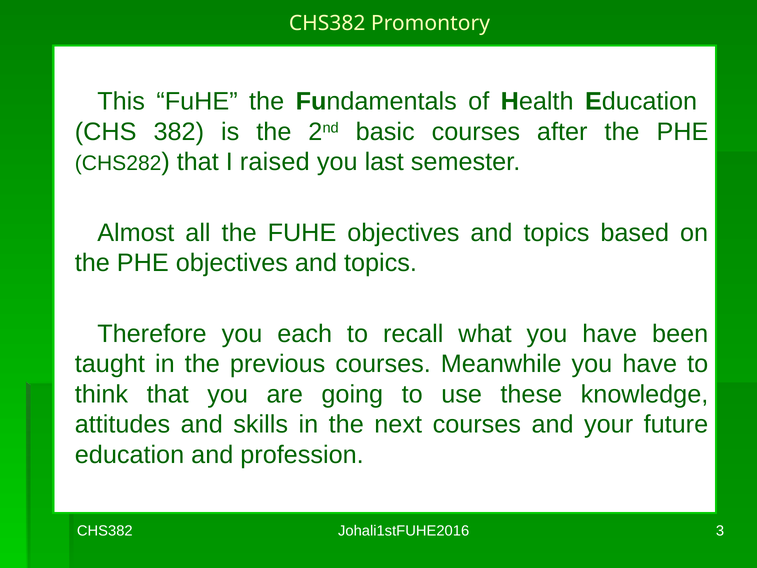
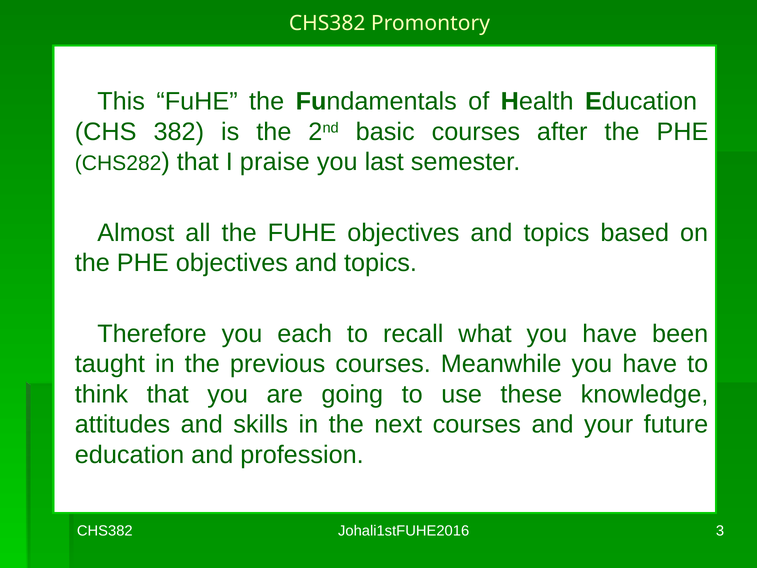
raised: raised -> praise (275, 162)
